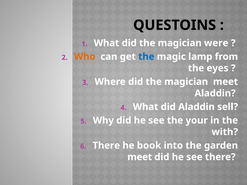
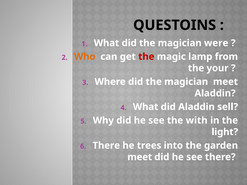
the colour: blue -> red (146, 57)
eyes: eyes -> your (218, 68)
your: your -> with (197, 121)
with: with -> light (225, 132)
book: book -> trees (149, 146)
